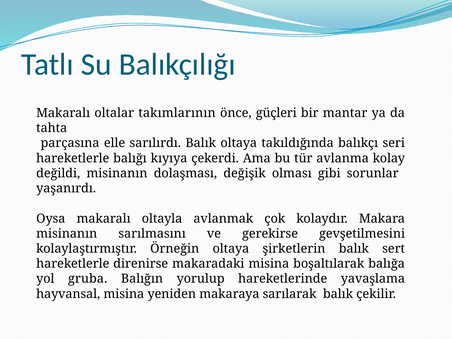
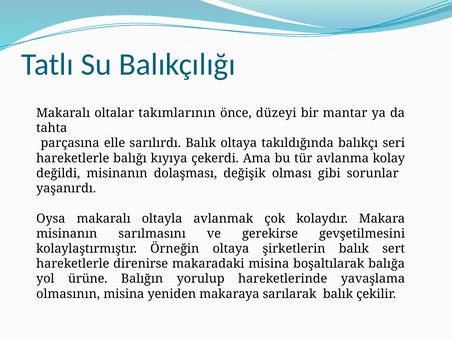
güçleri: güçleri -> düzeyi (276, 113)
gruba: gruba -> ürüne (88, 279)
hayvansal: hayvansal -> olmasının (68, 294)
